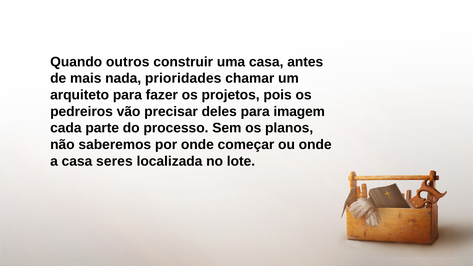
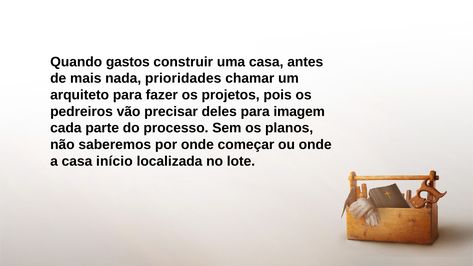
outros: outros -> gastos (128, 62)
seres: seres -> início (114, 161)
